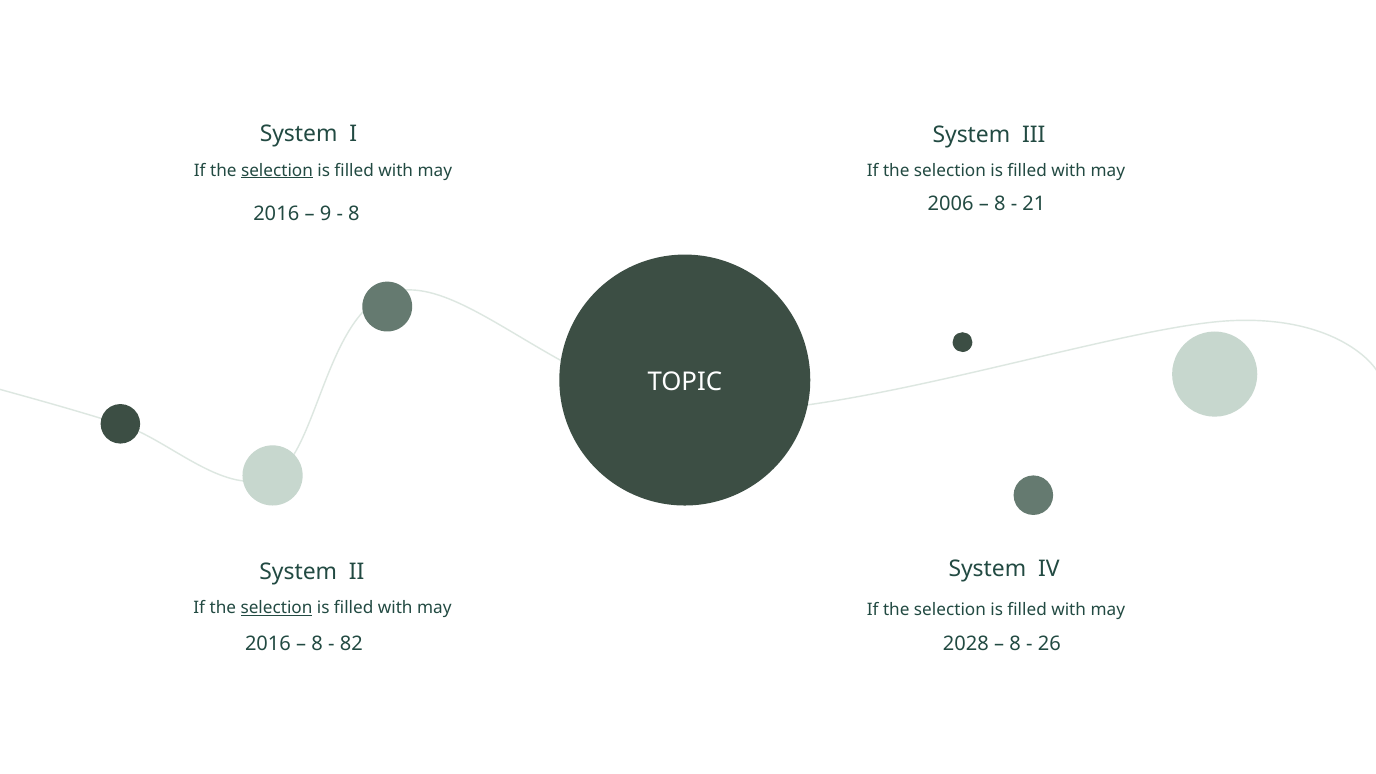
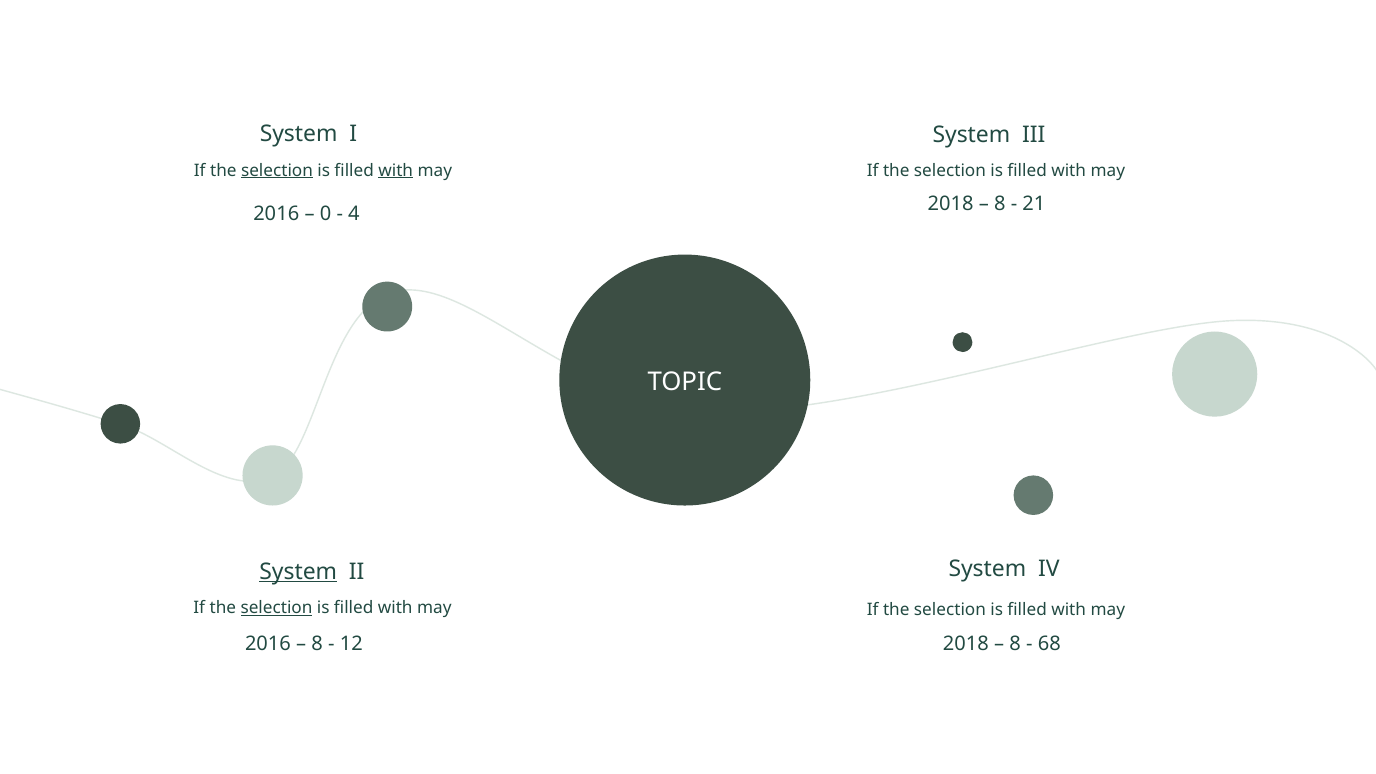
with underline: none -> present (396, 171)
2006: 2006 -> 2018 (951, 204)
9: 9 -> 0 (326, 214)
8: 8 -> 4 (354, 214)
System underline: none -> present (298, 572)
82: 82 -> 12 (351, 644)
2028: 2028 -> 2018 (966, 644)
26: 26 -> 68 (1049, 644)
